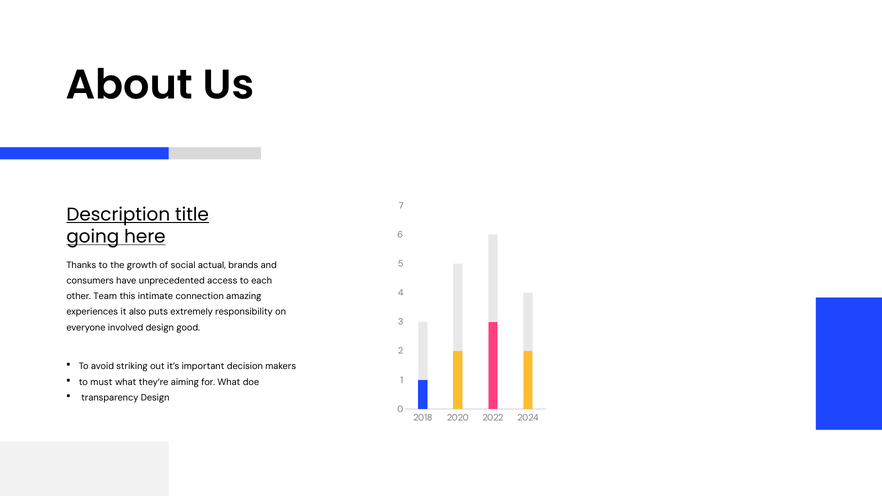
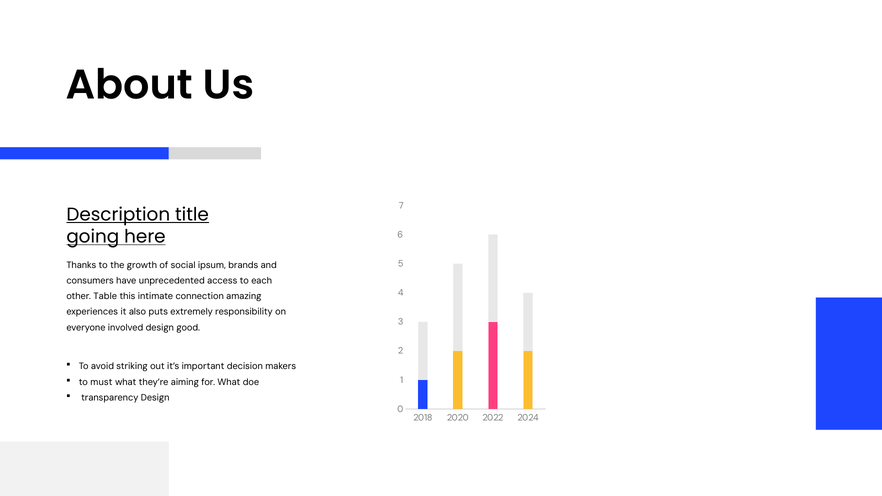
actual: actual -> ipsum (212, 265)
Team: Team -> Table (105, 296)
